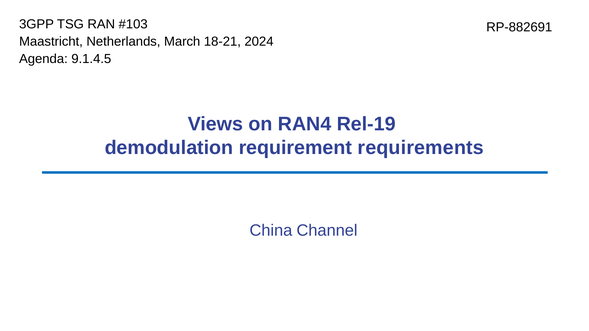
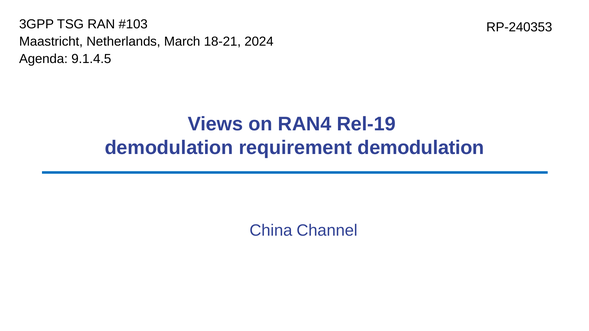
RP-882691: RP-882691 -> RP-240353 (519, 27)
requirement requirements: requirements -> demodulation (421, 148)
